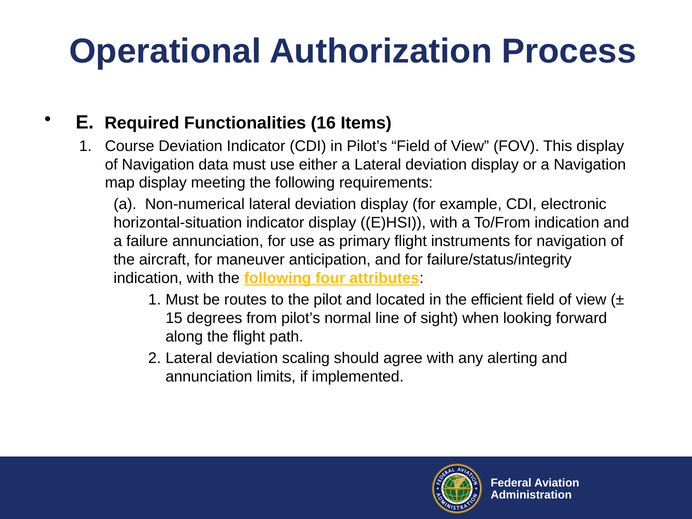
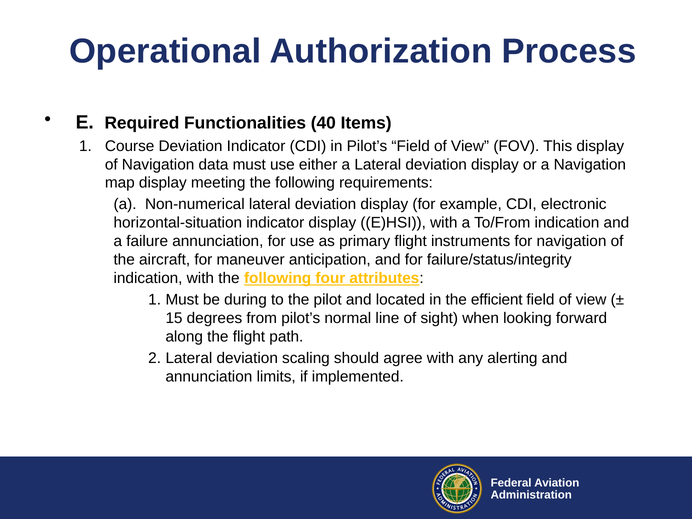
16: 16 -> 40 (323, 123)
routes: routes -> during (246, 300)
